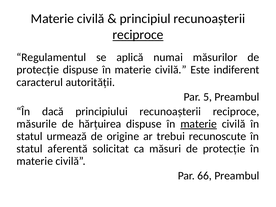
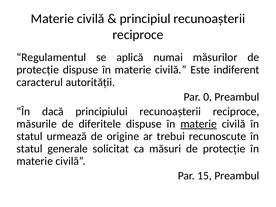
reciproce underline: present -> none (138, 35)
5: 5 -> 0 (208, 97)
hărțuirea: hărțuirea -> diferitele (100, 124)
aferentă: aferentă -> generale (68, 149)
66: 66 -> 15 (205, 176)
